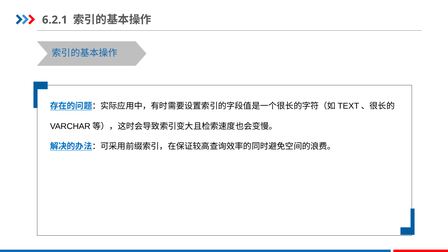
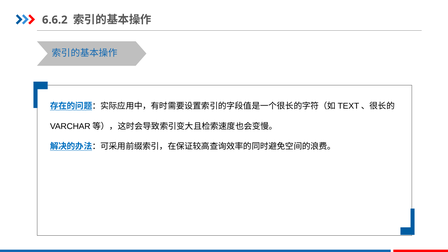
6.2.1: 6.2.1 -> 6.6.2 (55, 20)
